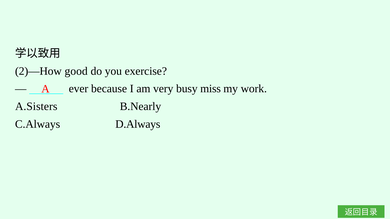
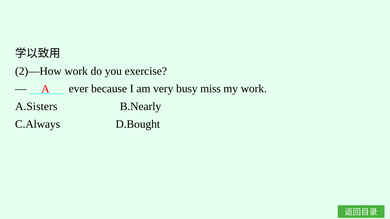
2)—How good: good -> work (76, 71)
D.Always: D.Always -> D.Bought (138, 124)
